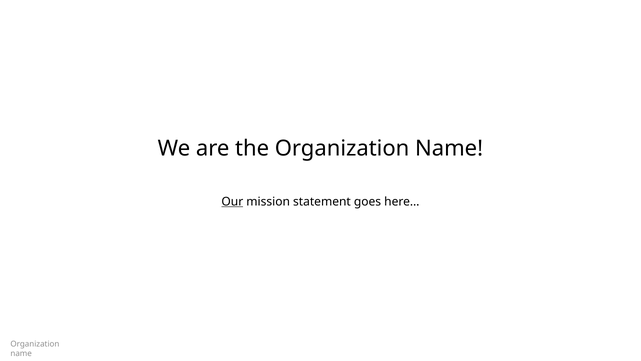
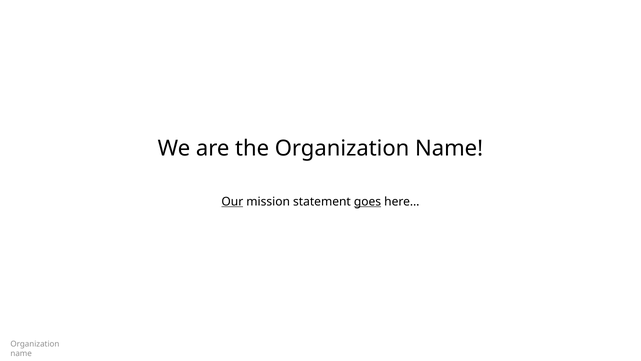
goes underline: none -> present (368, 201)
